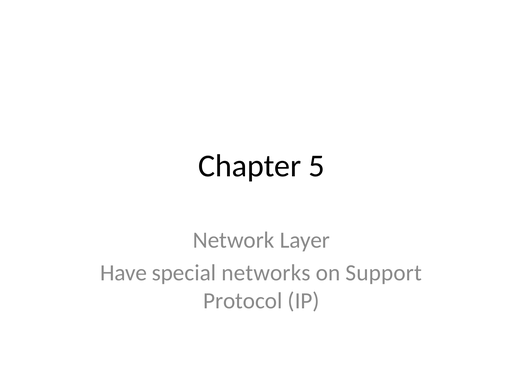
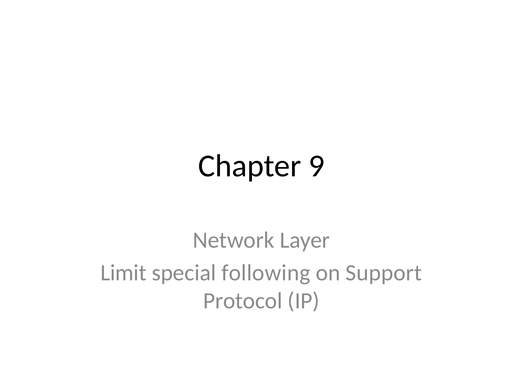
5: 5 -> 9 (317, 166)
Have: Have -> Limit (124, 273)
networks: networks -> following (266, 273)
